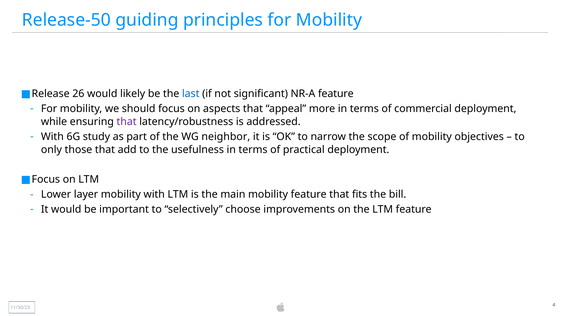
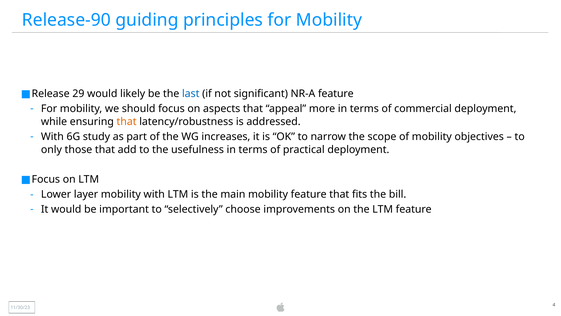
Release-50: Release-50 -> Release-90 (66, 20)
26: 26 -> 29 (78, 94)
that colour: purple -> orange (127, 122)
neighbor: neighbor -> increases (226, 136)
